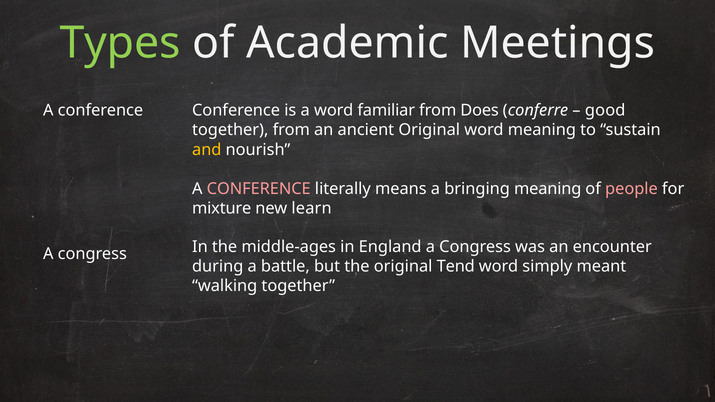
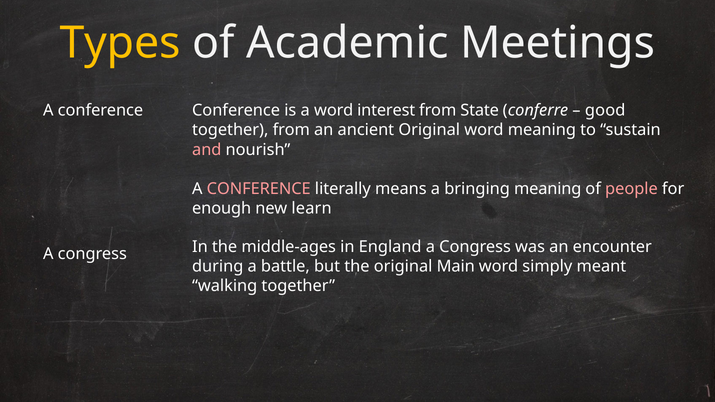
Types colour: light green -> yellow (120, 43)
familiar: familiar -> interest (386, 110)
Does: Does -> State (480, 110)
and colour: yellow -> pink (207, 150)
mixture: mixture -> enough (222, 209)
Tend: Tend -> Main (456, 266)
